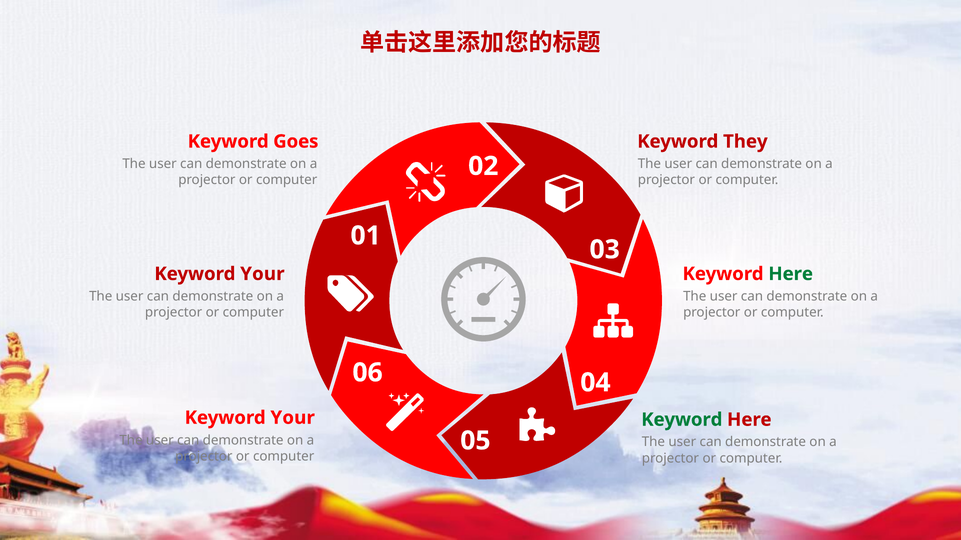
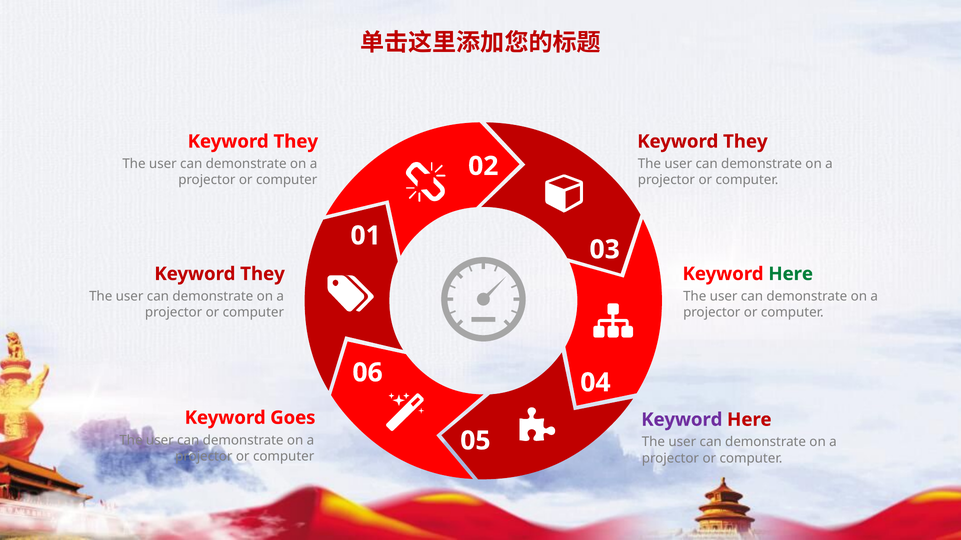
Goes: Goes -> They (296, 142)
Your: Your -> They (263, 274)
Your: Your -> Goes (293, 418)
Keyword colour: green -> purple (682, 420)
